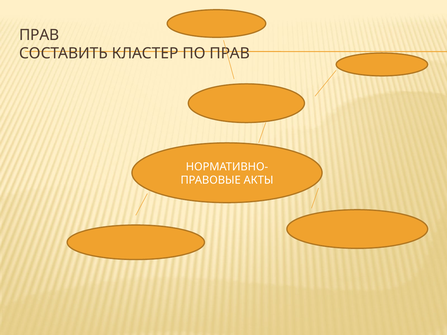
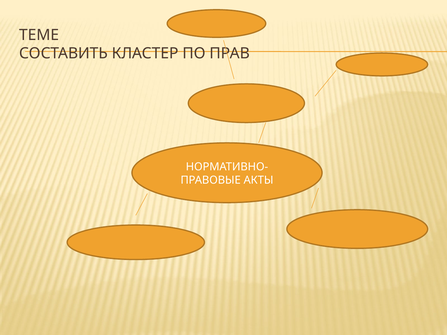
ПРАВ: ПРАВ -> ТЕМЕ (39, 35)
